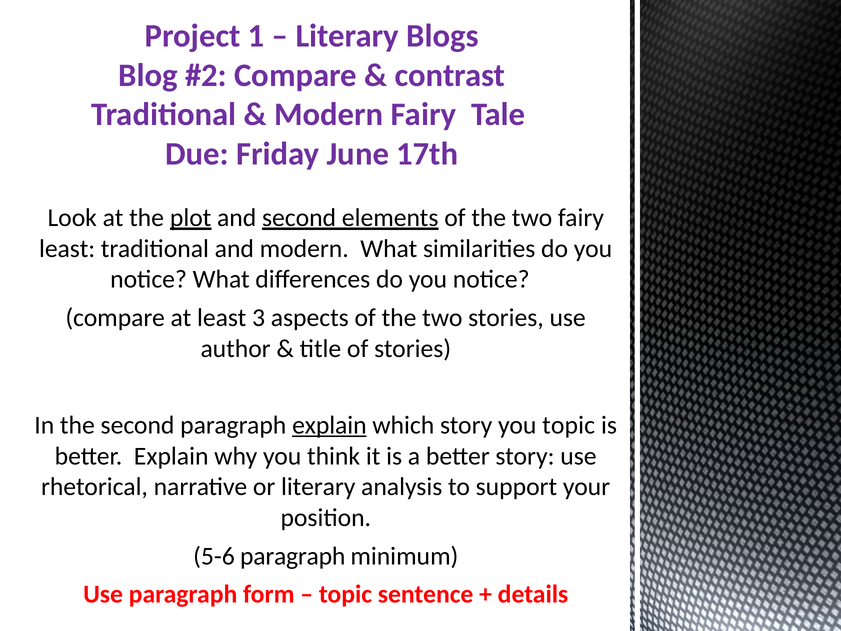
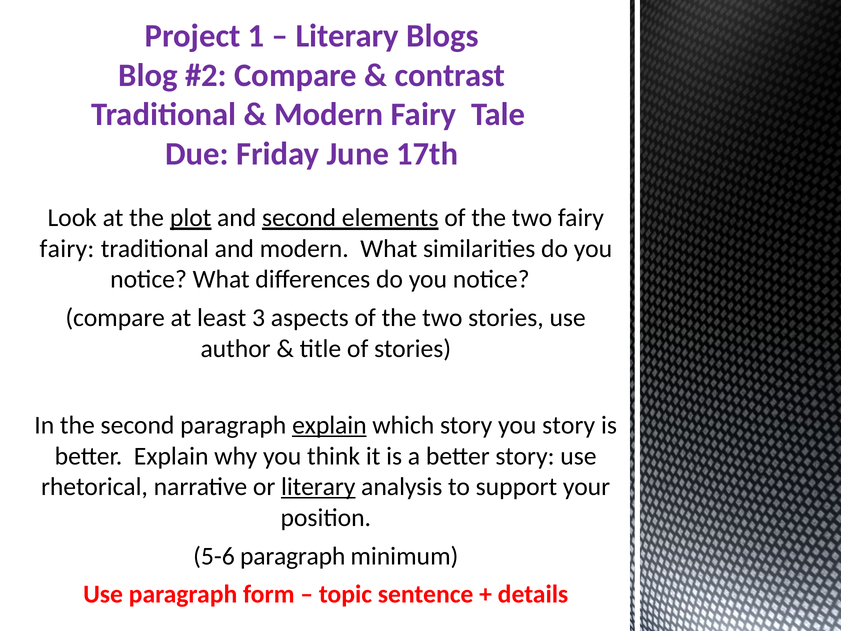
least: least -> fairy (67, 248)
you topic: topic -> story (569, 425)
literary underline: none -> present (318, 487)
